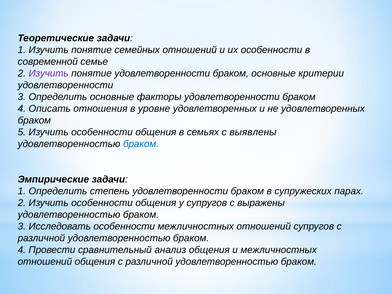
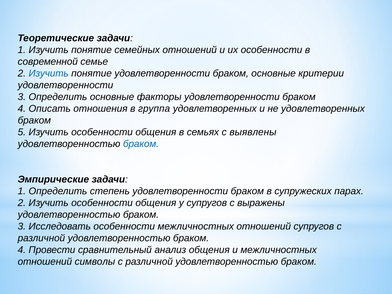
Изучить colour: purple -> blue (49, 73)
уровне: уровне -> группа (154, 109)
отношений общения: общения -> символы (95, 262)
